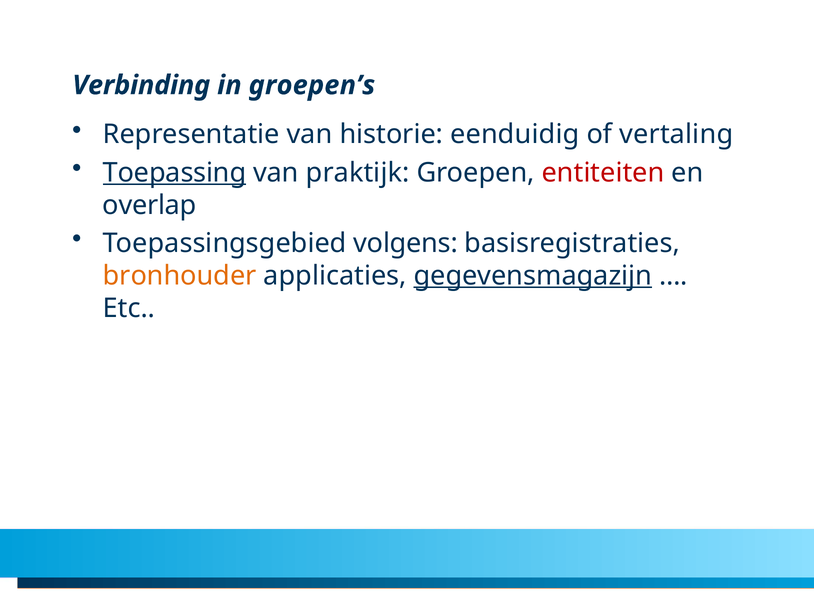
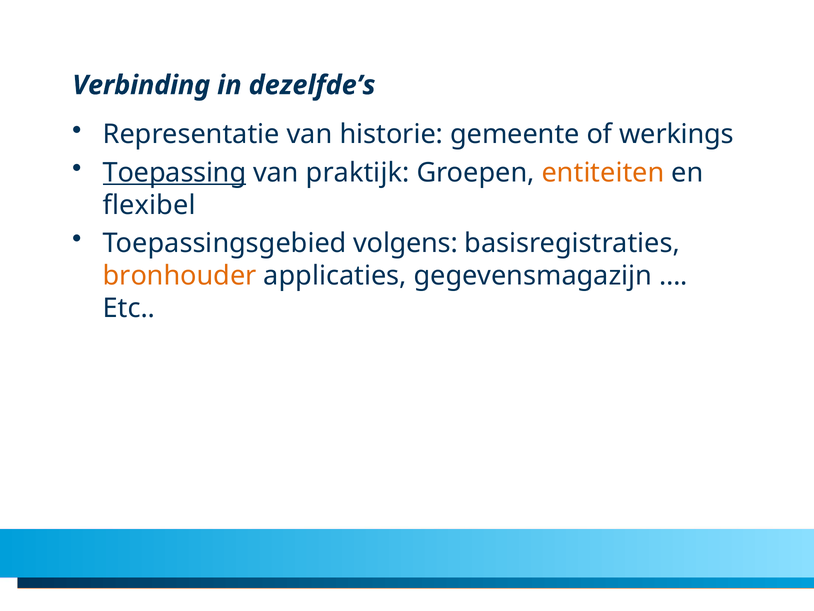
groepen’s: groepen’s -> dezelfde’s (312, 85)
eenduidig: eenduidig -> gemeente (515, 134)
vertaling: vertaling -> werkings (676, 134)
entiteiten colour: red -> orange (603, 172)
overlap: overlap -> flexibel (149, 205)
gegevensmagazijn underline: present -> none (533, 275)
